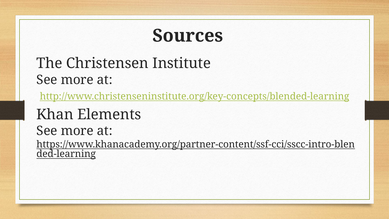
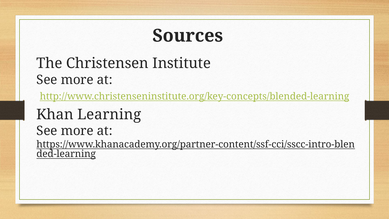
Elements: Elements -> Learning (109, 114)
